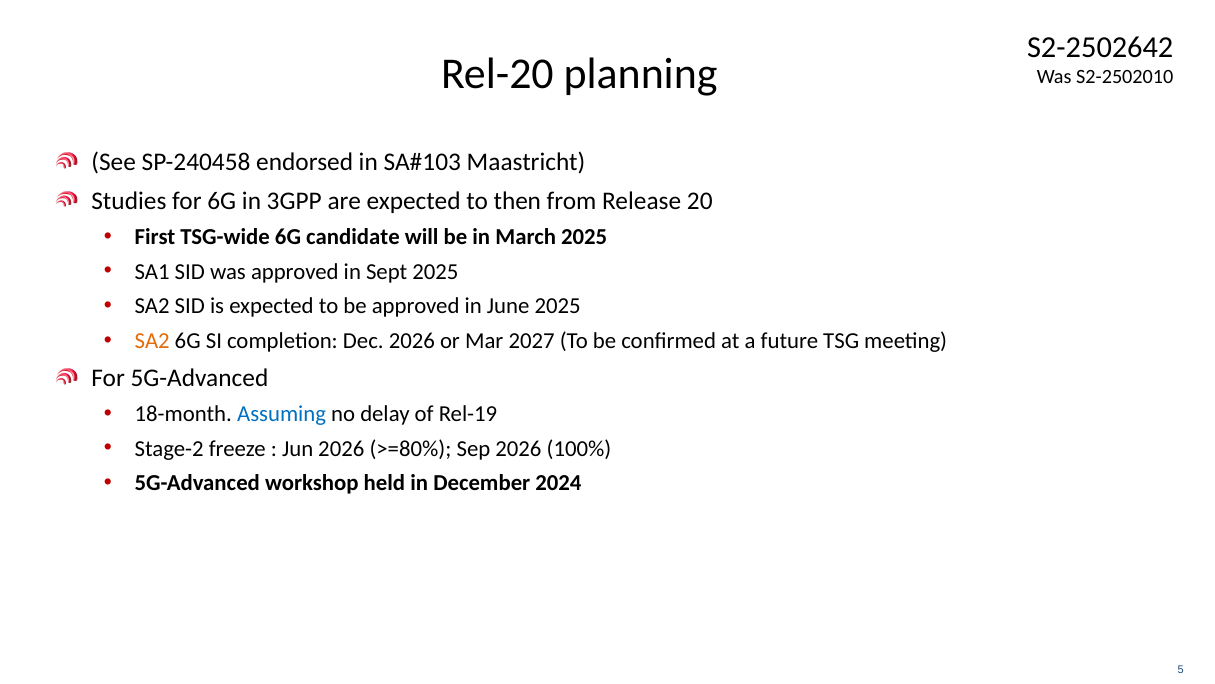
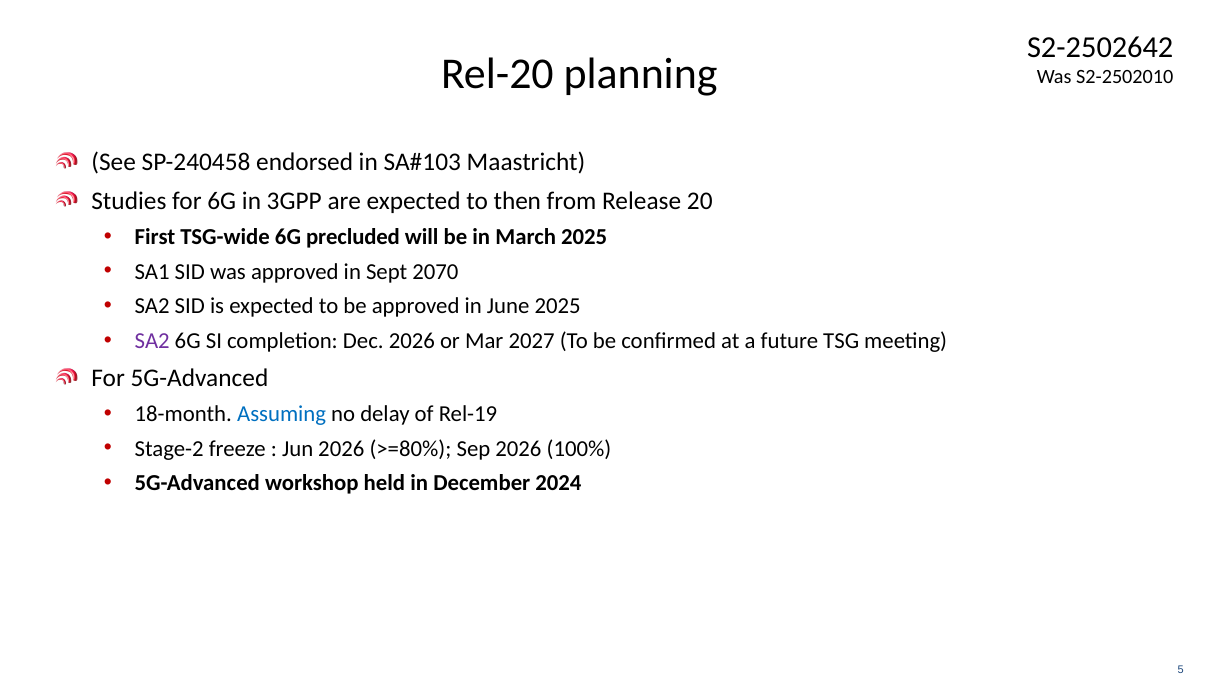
candidate: candidate -> precluded (353, 237)
Sept 2025: 2025 -> 2070 (435, 271)
SA2 colour: orange -> purple (152, 341)
